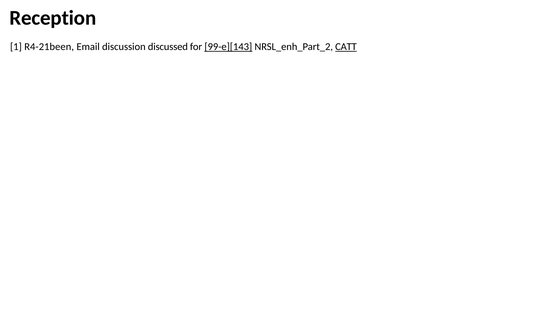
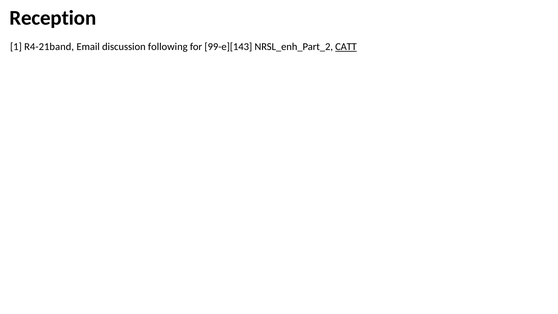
R4-21been: R4-21been -> R4-21band (49, 47)
discussed: discussed -> following (168, 47)
99-e][143 underline: present -> none (228, 47)
